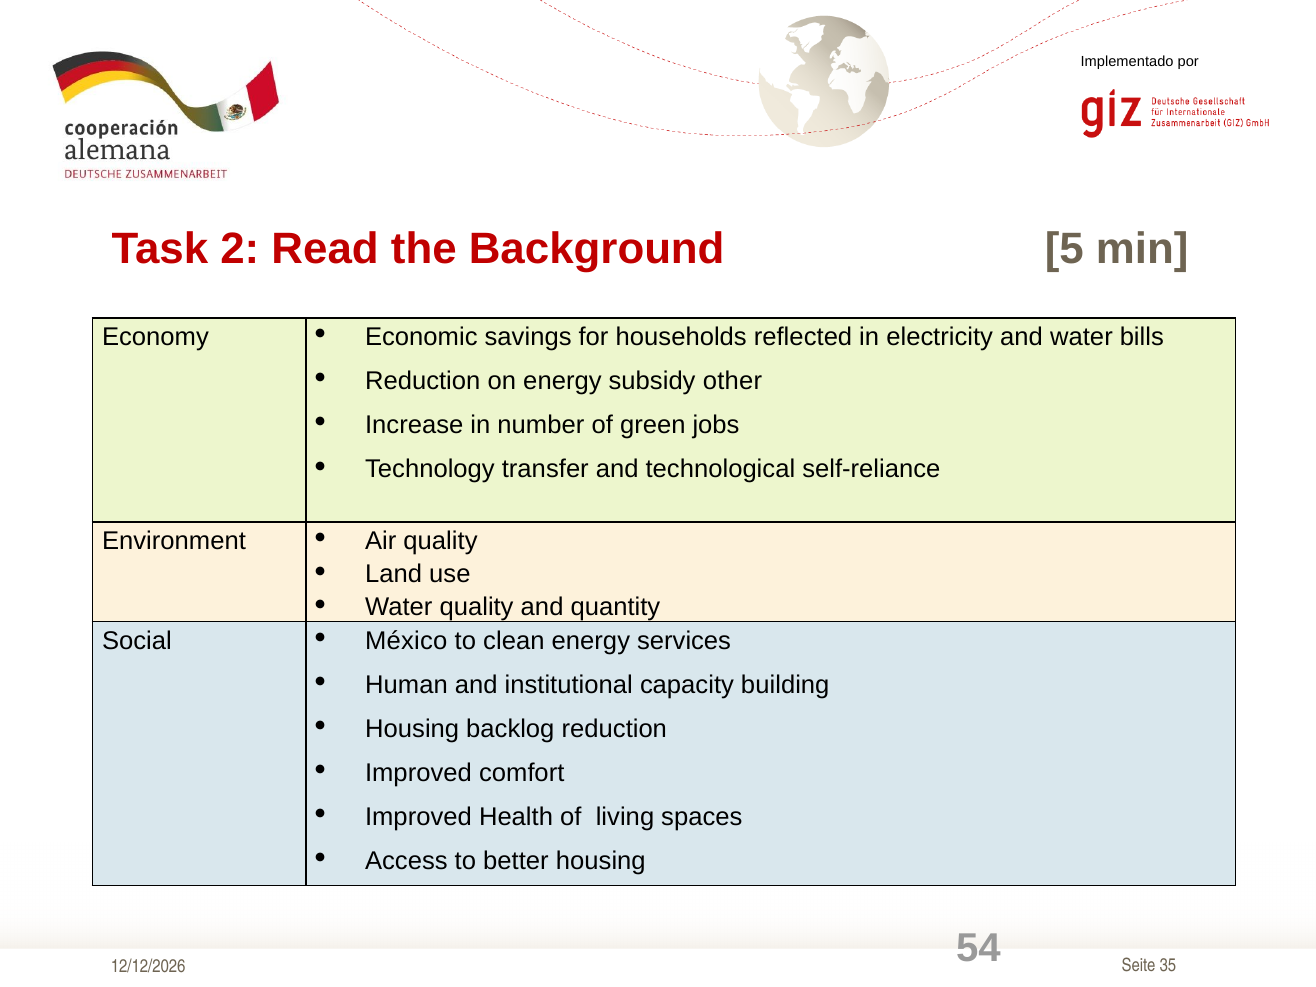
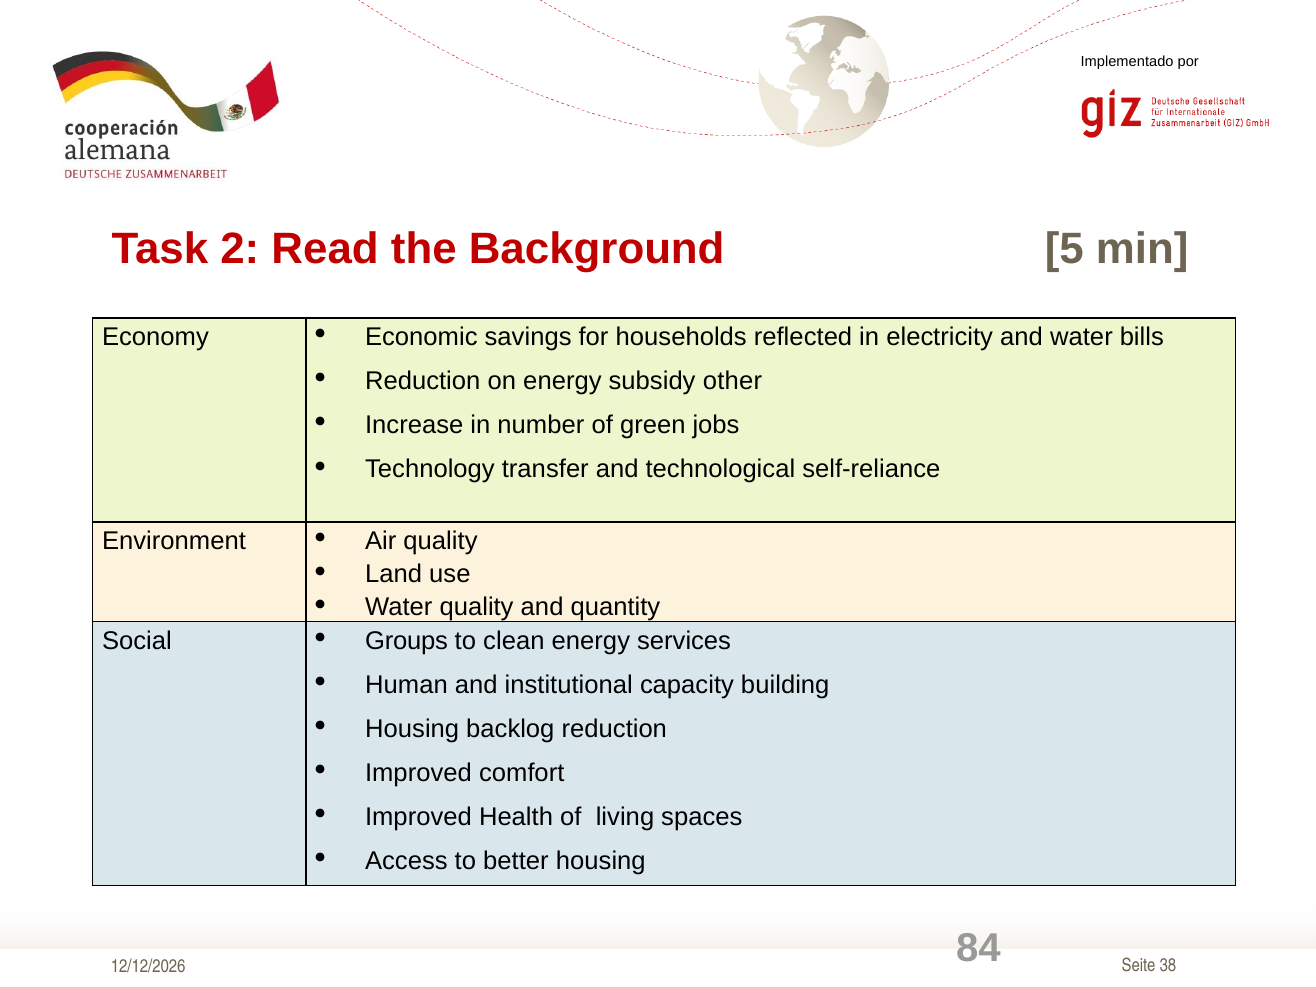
México: México -> Groups (407, 641)
35: 35 -> 38 (1168, 966)
54: 54 -> 84 (978, 948)
